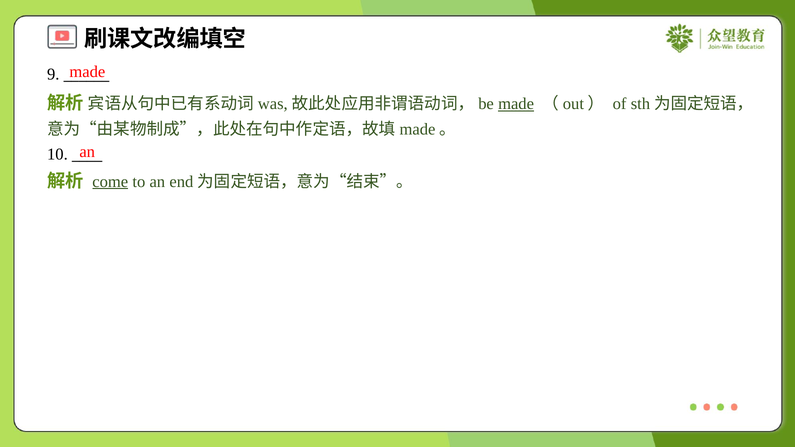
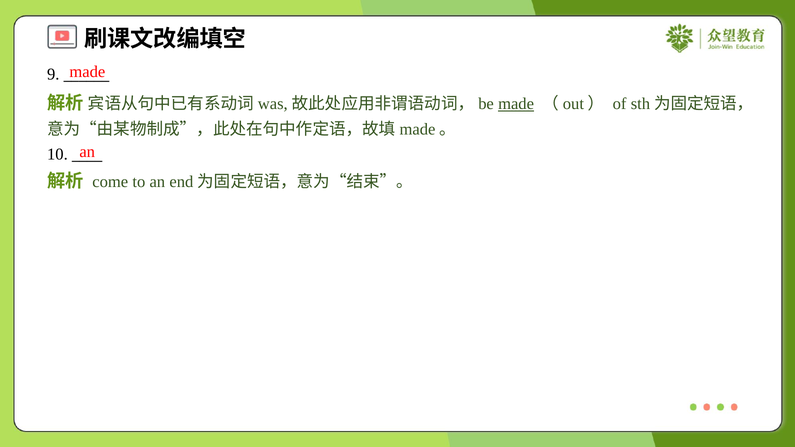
come underline: present -> none (110, 182)
